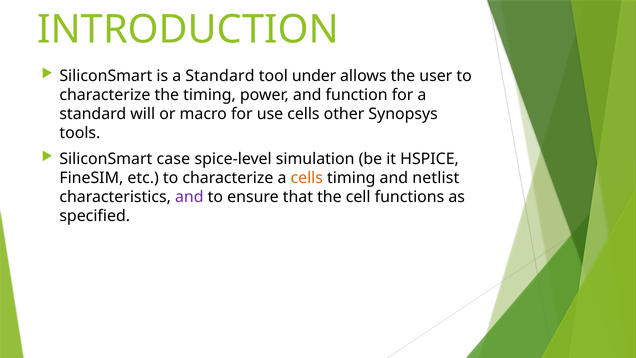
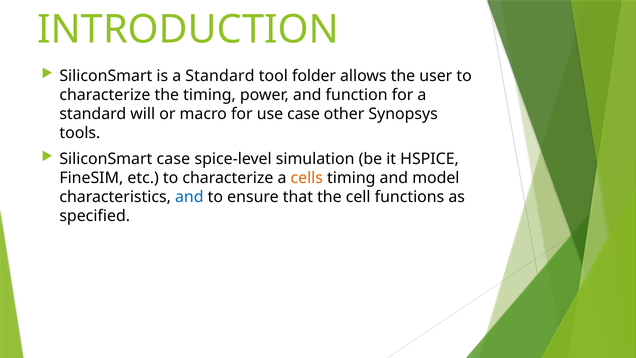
under: under -> folder (314, 76)
use cells: cells -> case (304, 114)
netlist: netlist -> model (436, 178)
and colour: purple -> blue (189, 197)
